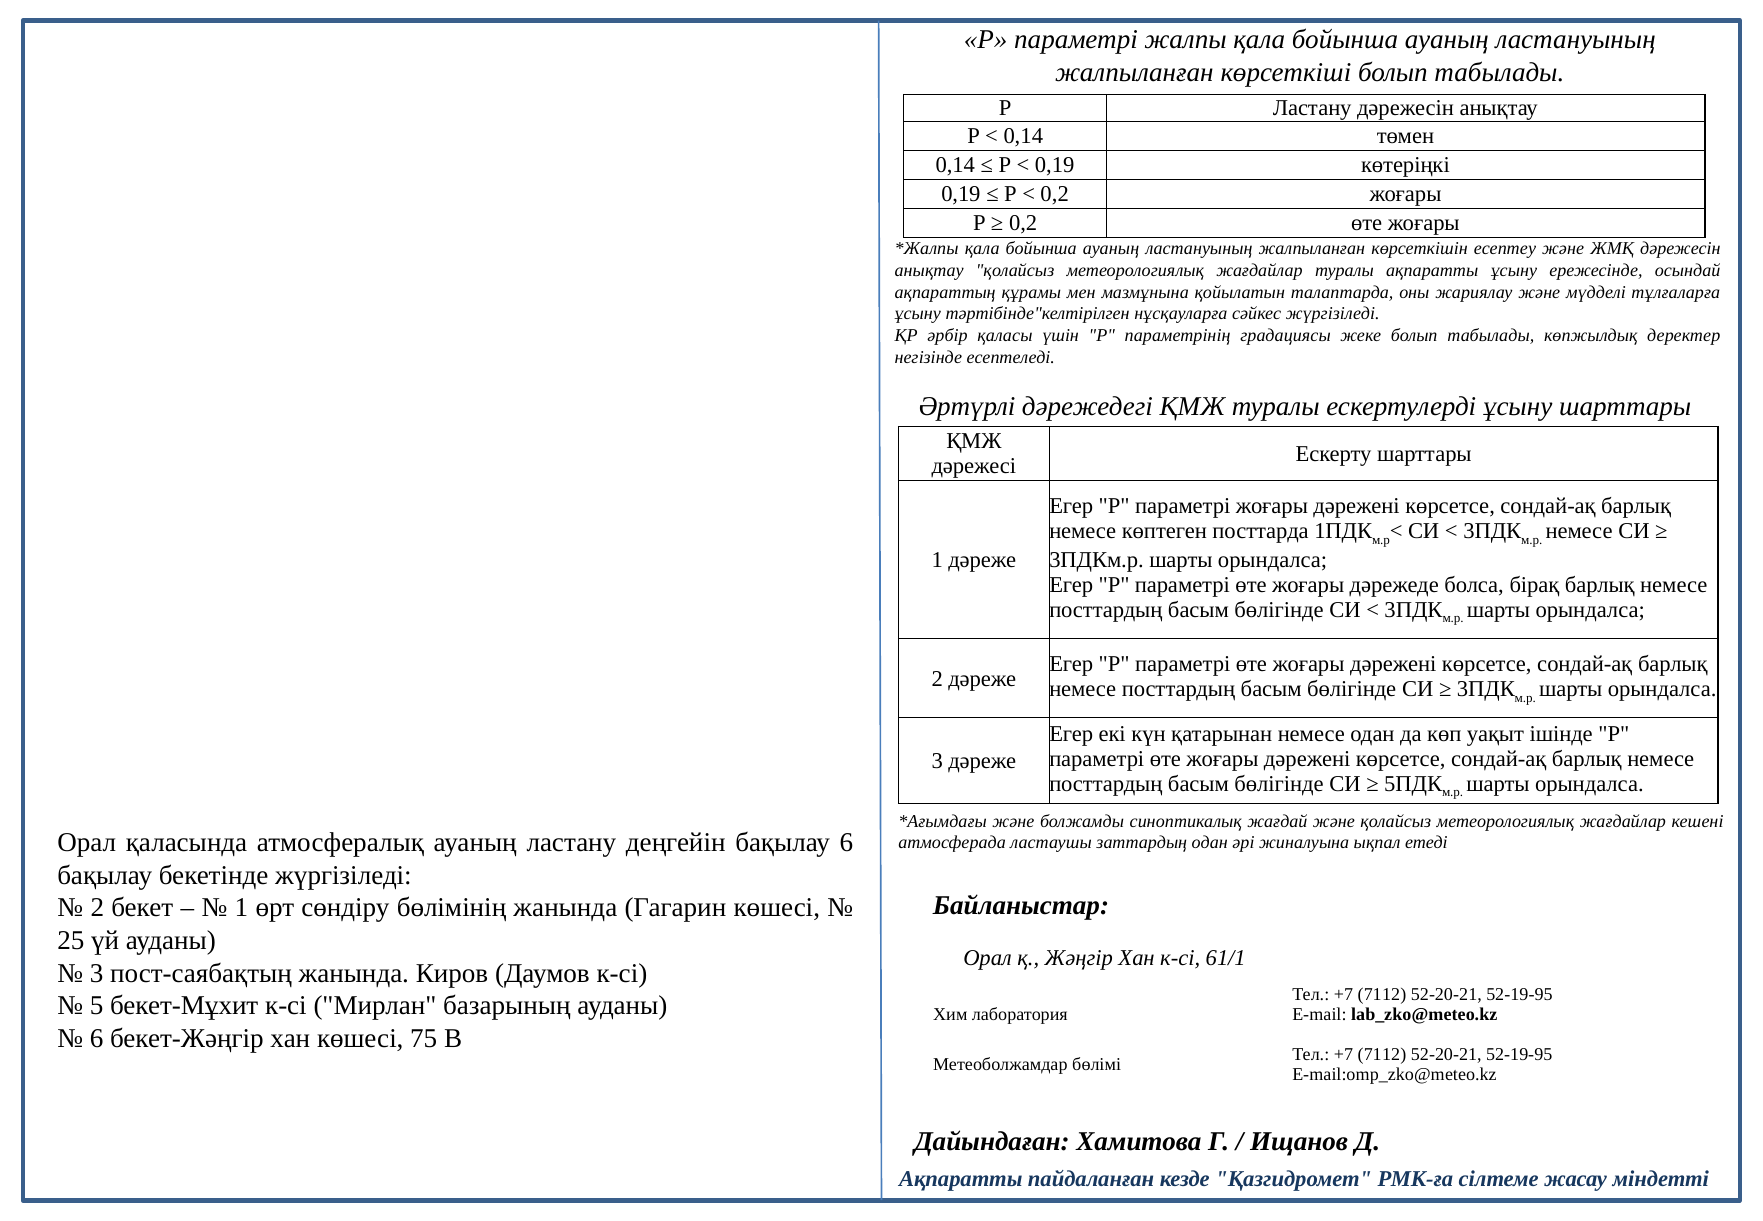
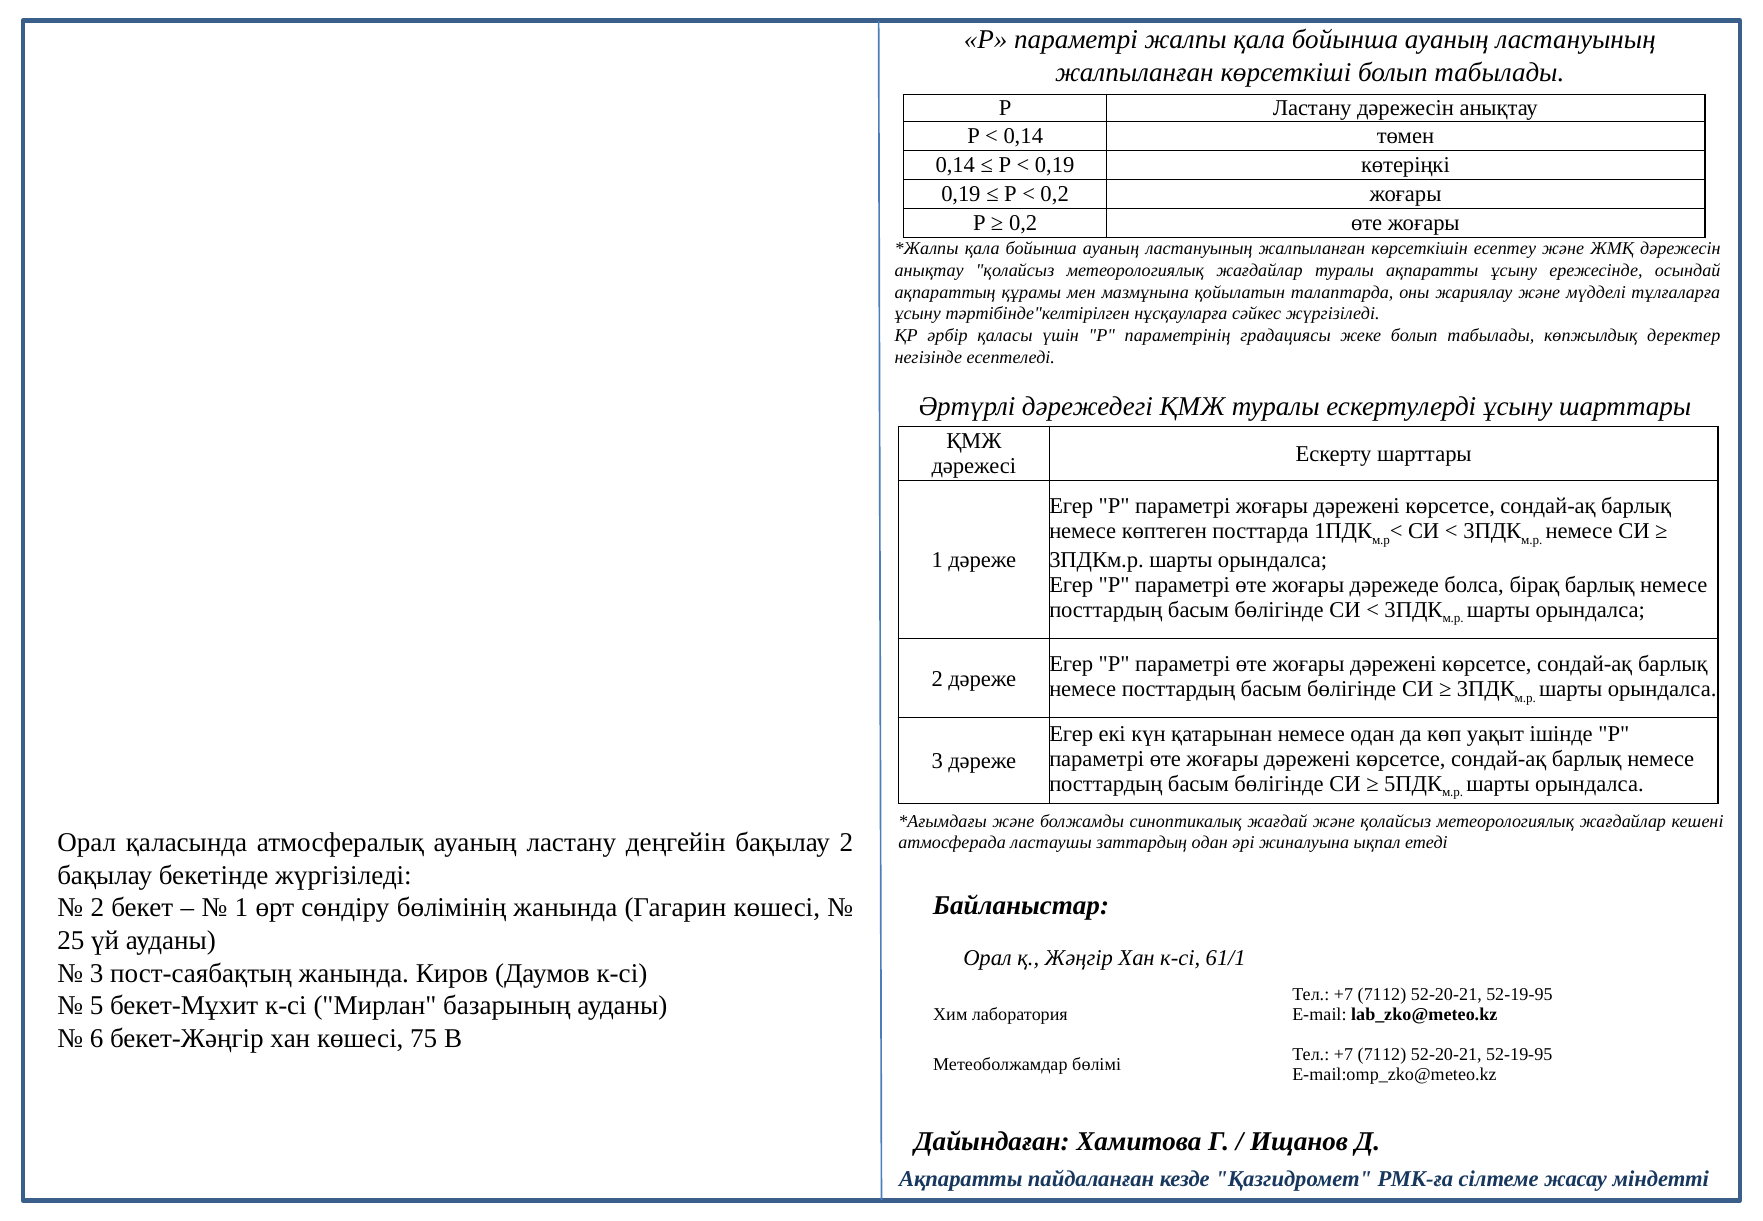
бақылау 6: 6 -> 2 (846, 843)
